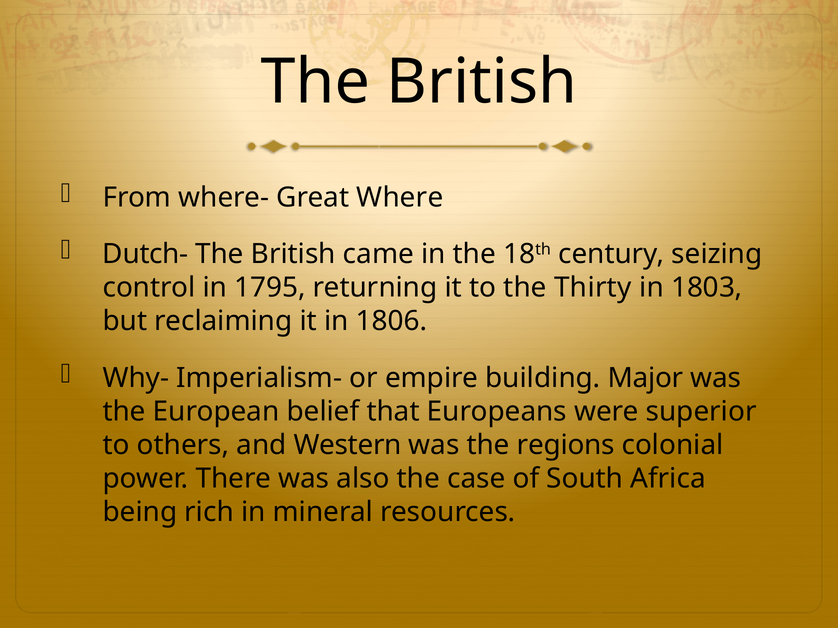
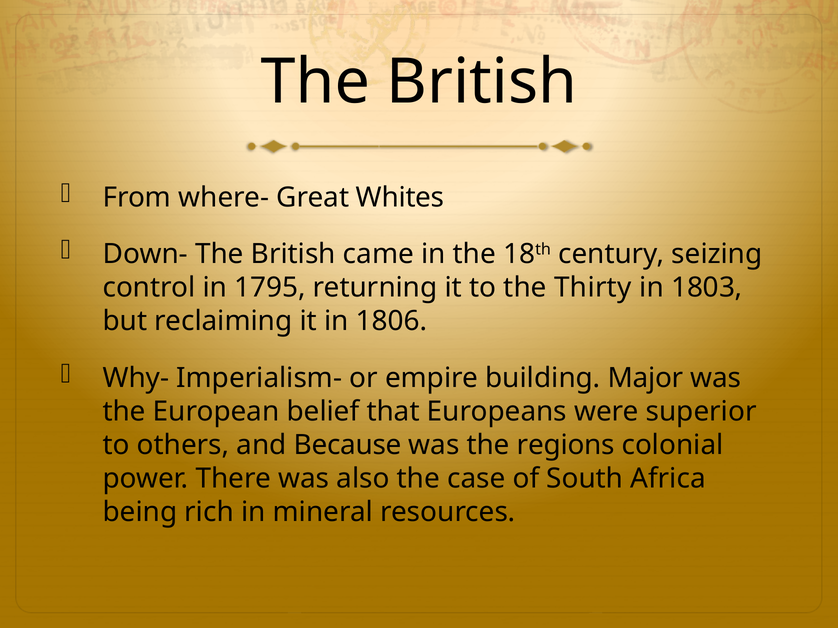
Where: Where -> Whites (400, 198)
Dutch-: Dutch- -> Down- (145, 254)
Western: Western -> Because (348, 445)
